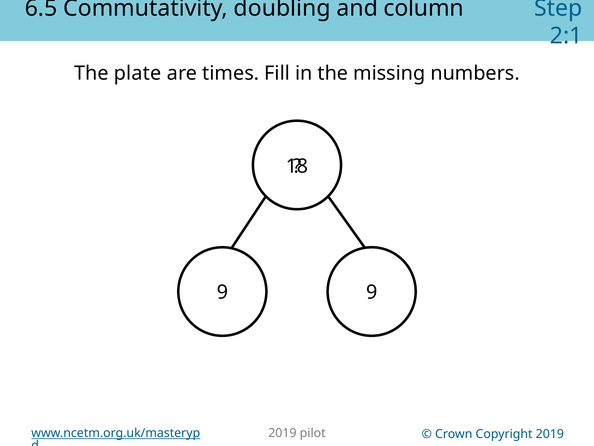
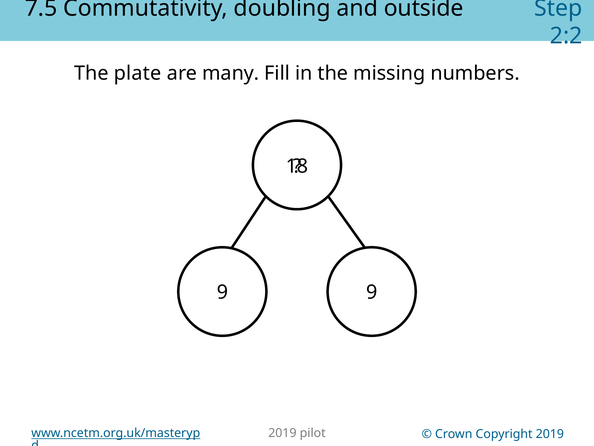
6.5: 6.5 -> 7.5 (41, 8)
column: column -> outside (424, 8)
2:1: 2:1 -> 2:2 (566, 36)
times: times -> many (231, 73)
